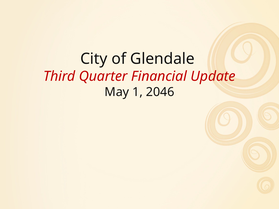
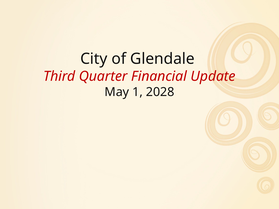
2046: 2046 -> 2028 (160, 92)
